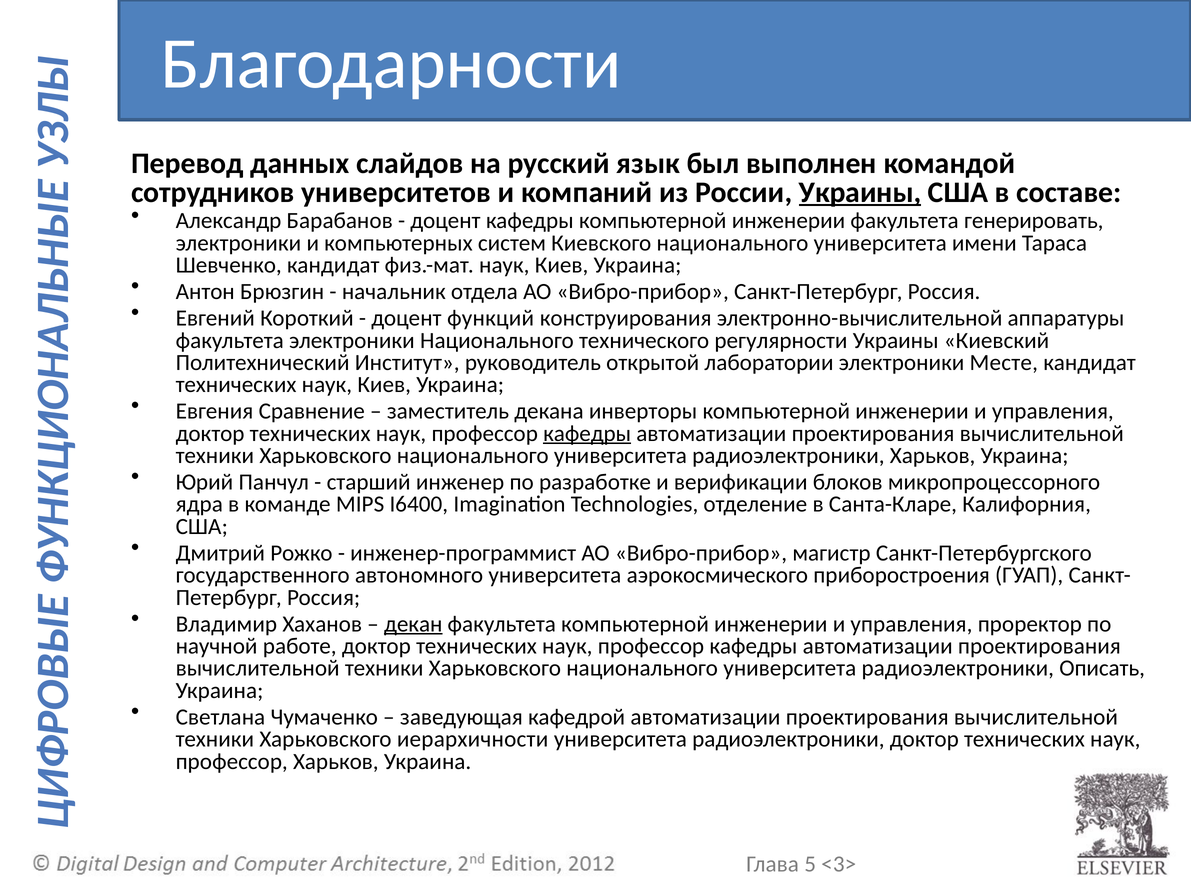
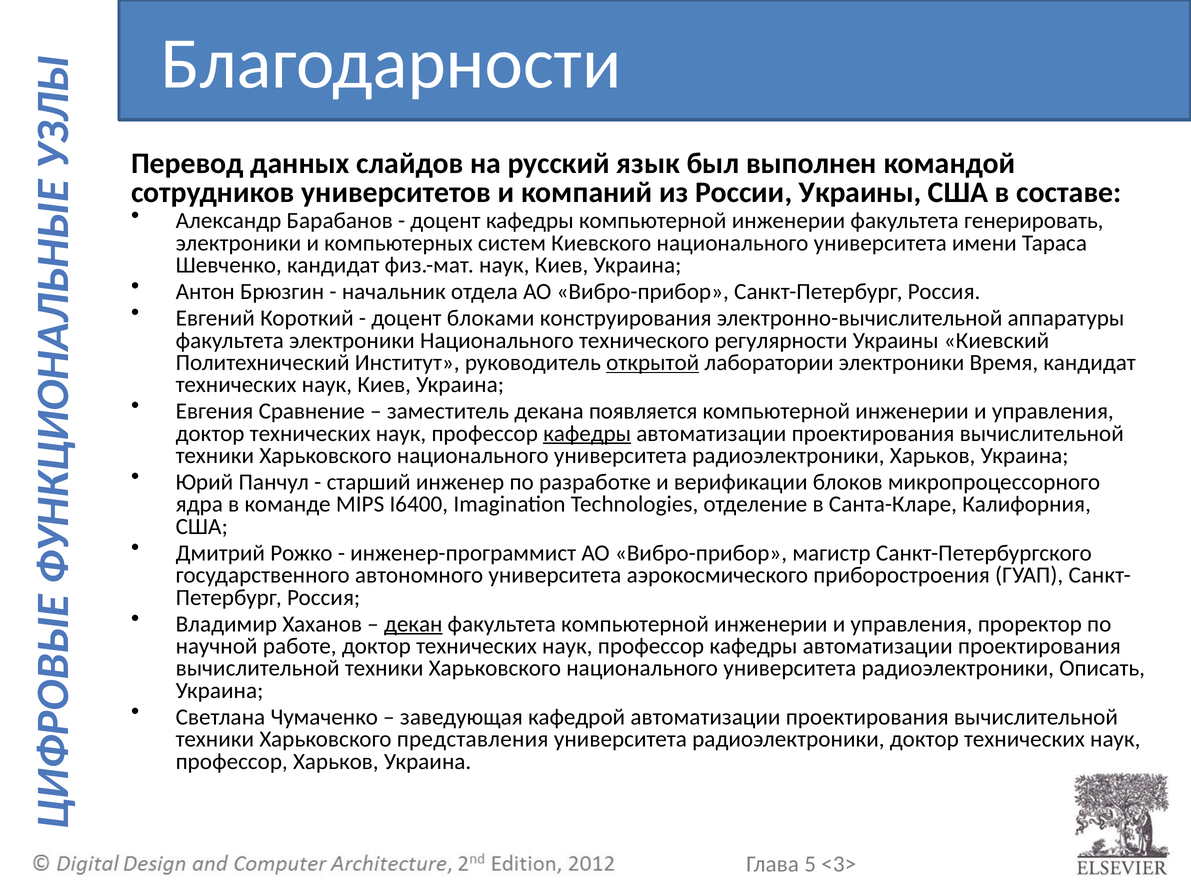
Украины underline: present -> none (860, 192)
функций: функций -> блоками (491, 318)
открытой underline: none -> present (653, 363)
Месте: Месте -> Время (1004, 363)
инверторы: инверторы -> появляется (643, 411)
иерархичности: иерархичности -> представления (473, 739)
